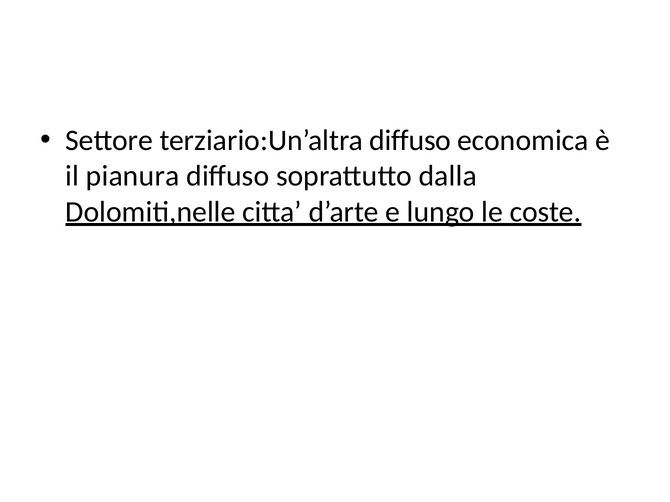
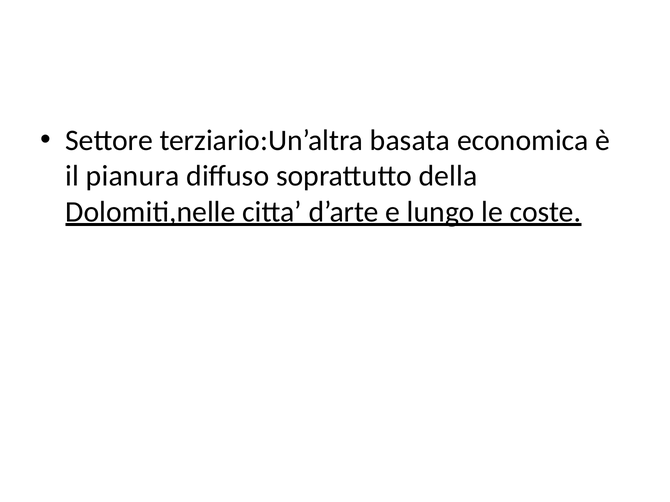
terziario:Un’altra diffuso: diffuso -> basata (410, 141)
dalla: dalla -> della (448, 176)
